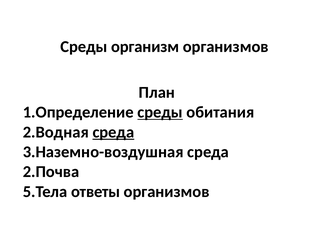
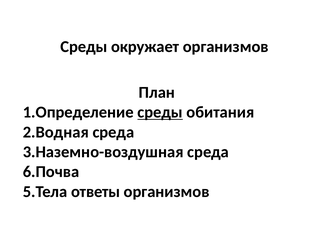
организм: организм -> окружает (145, 47)
среда underline: present -> none (113, 132)
2.Почва: 2.Почва -> 6.Почва (51, 172)
